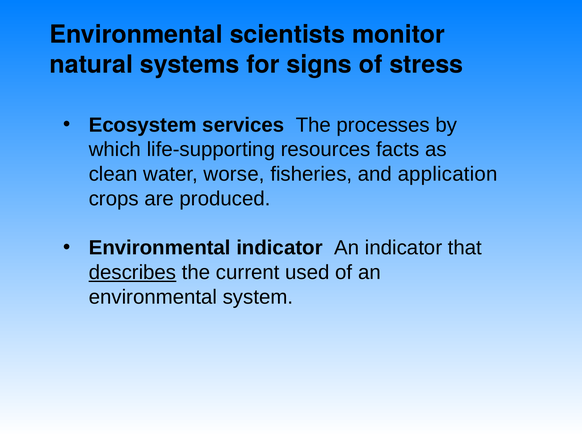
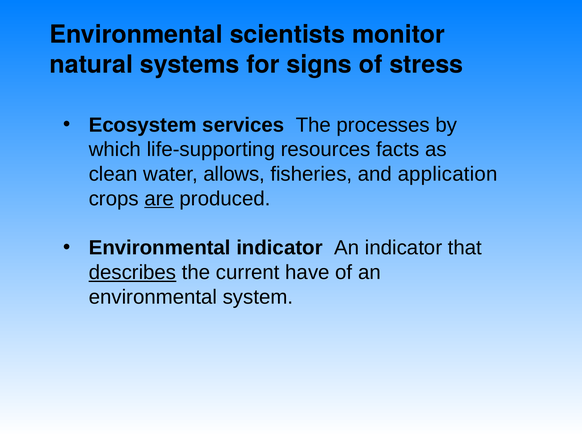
worse: worse -> allows (234, 174)
are underline: none -> present (159, 198)
used: used -> have (307, 272)
